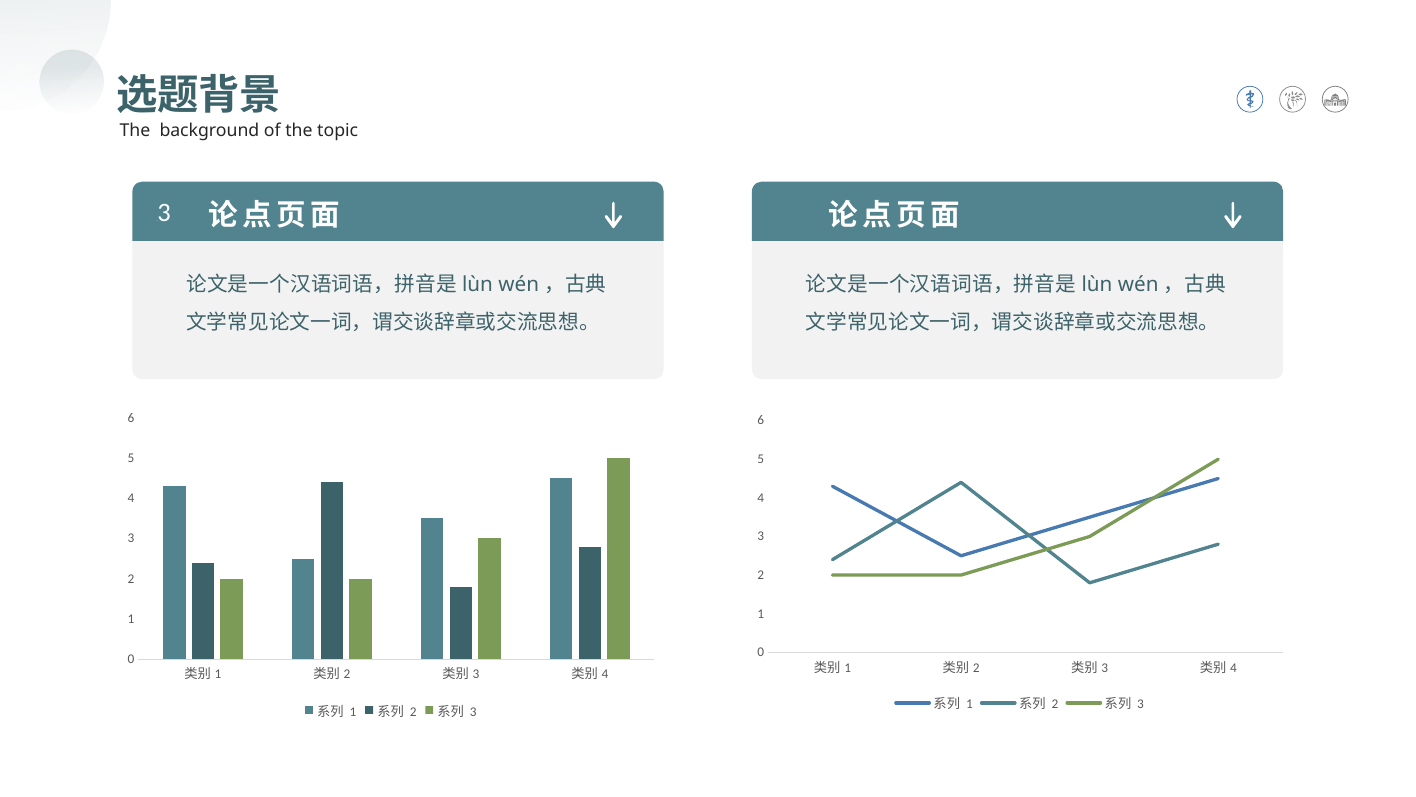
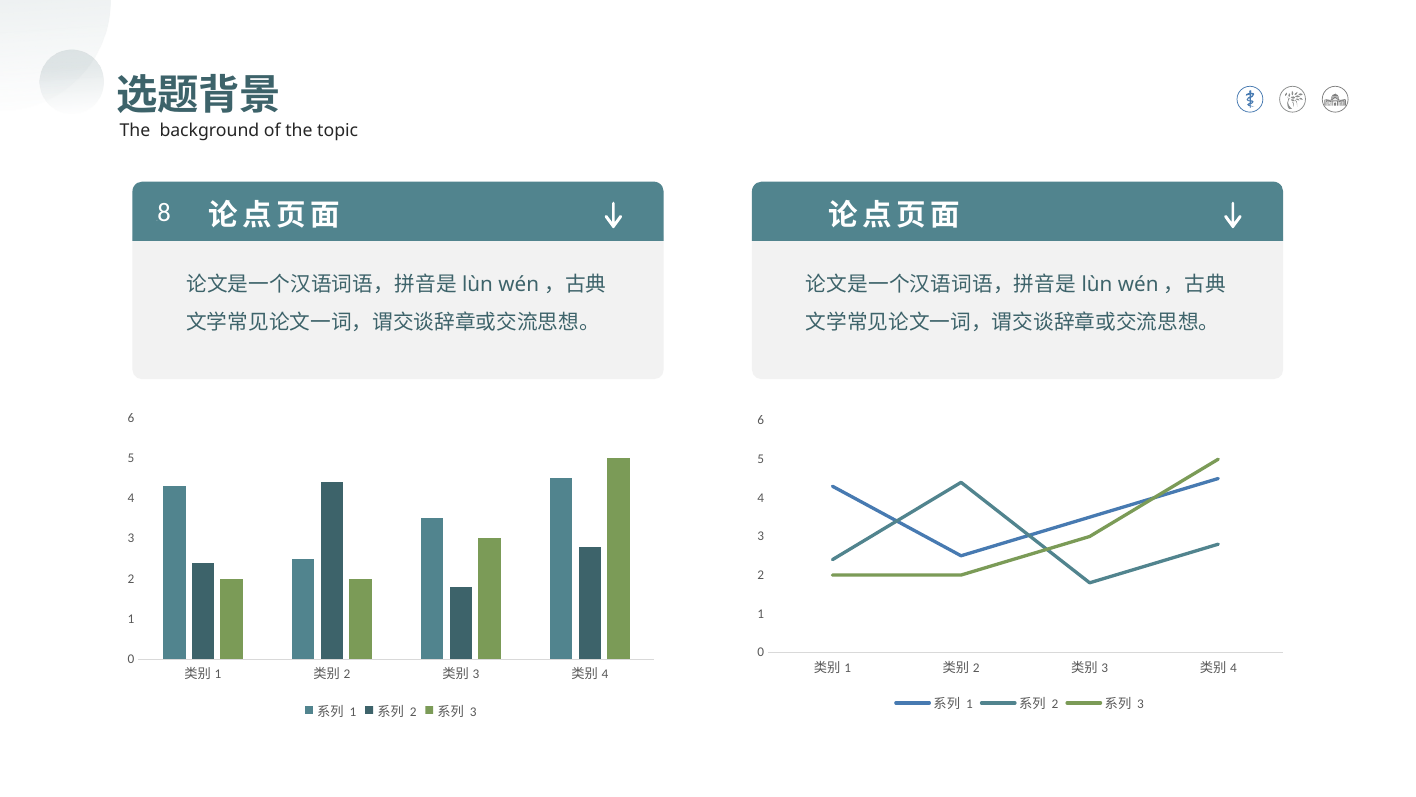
0 3: 3 -> 8 (164, 213)
